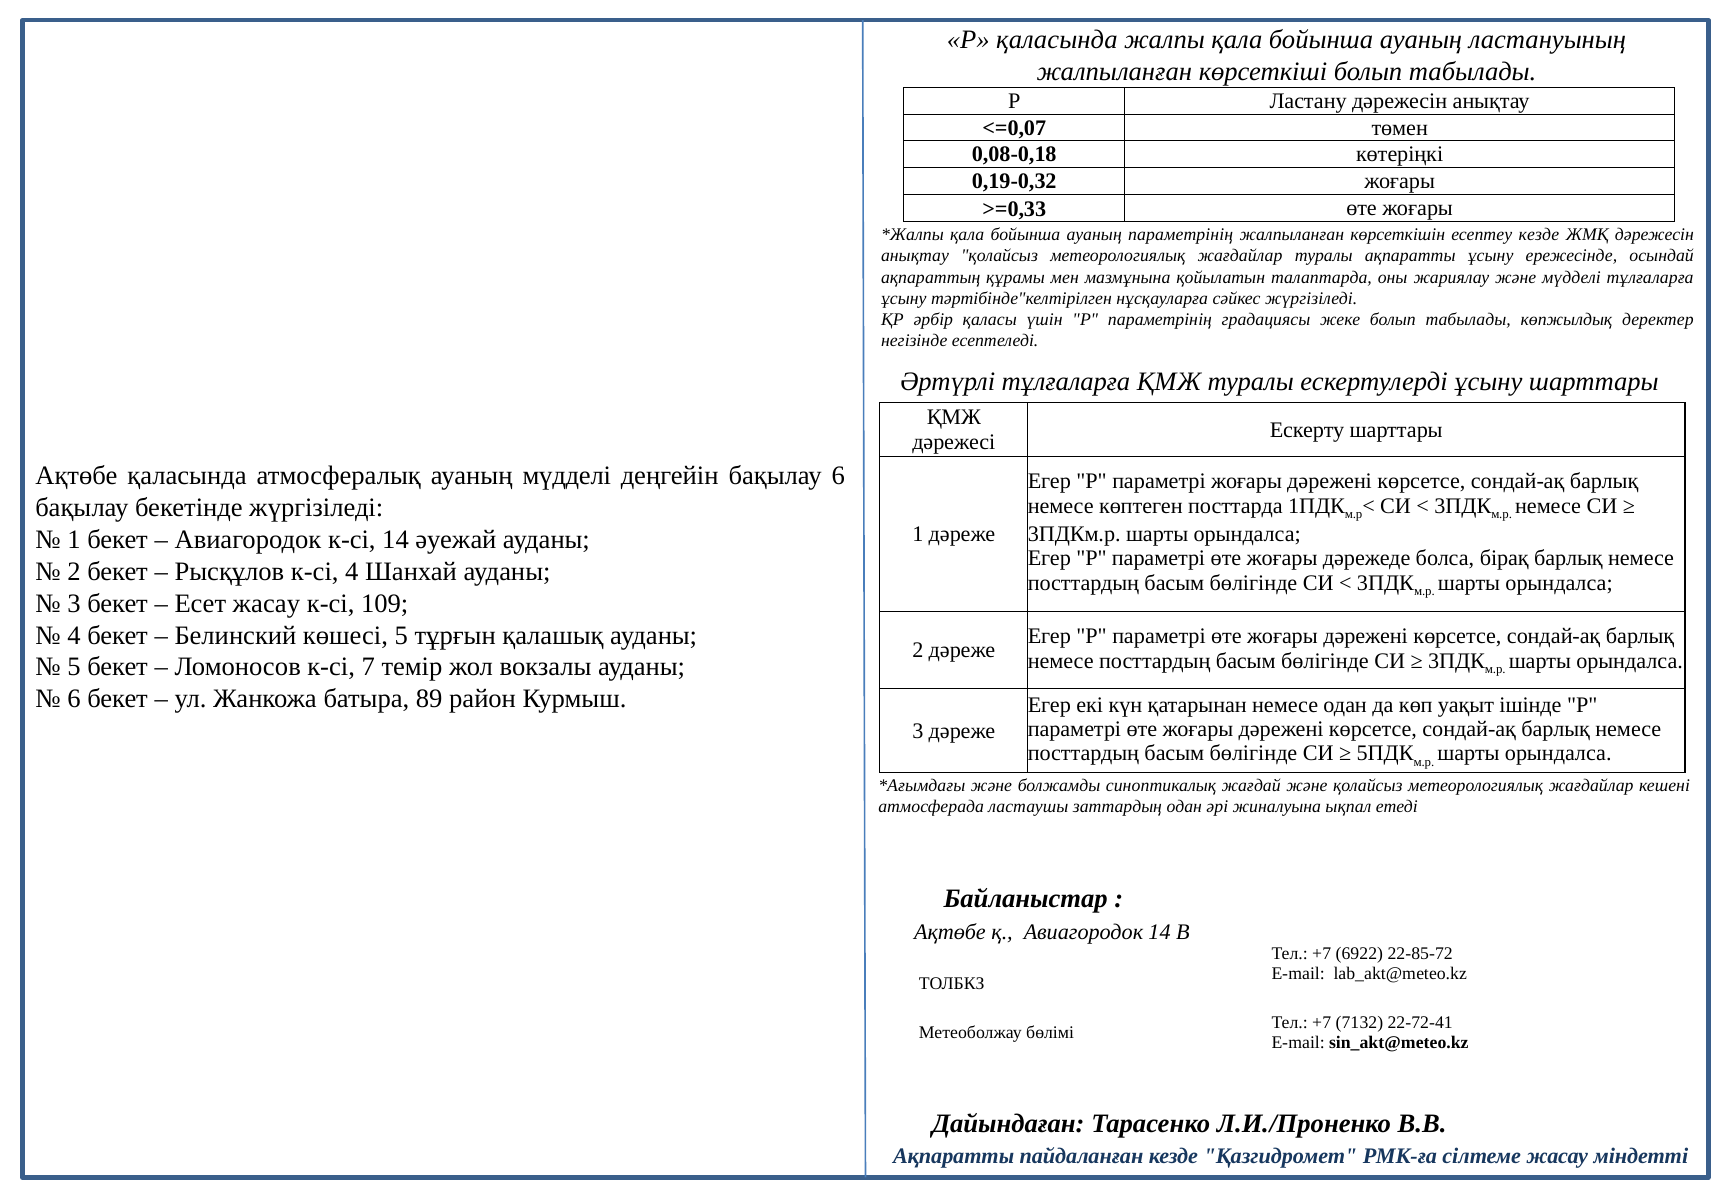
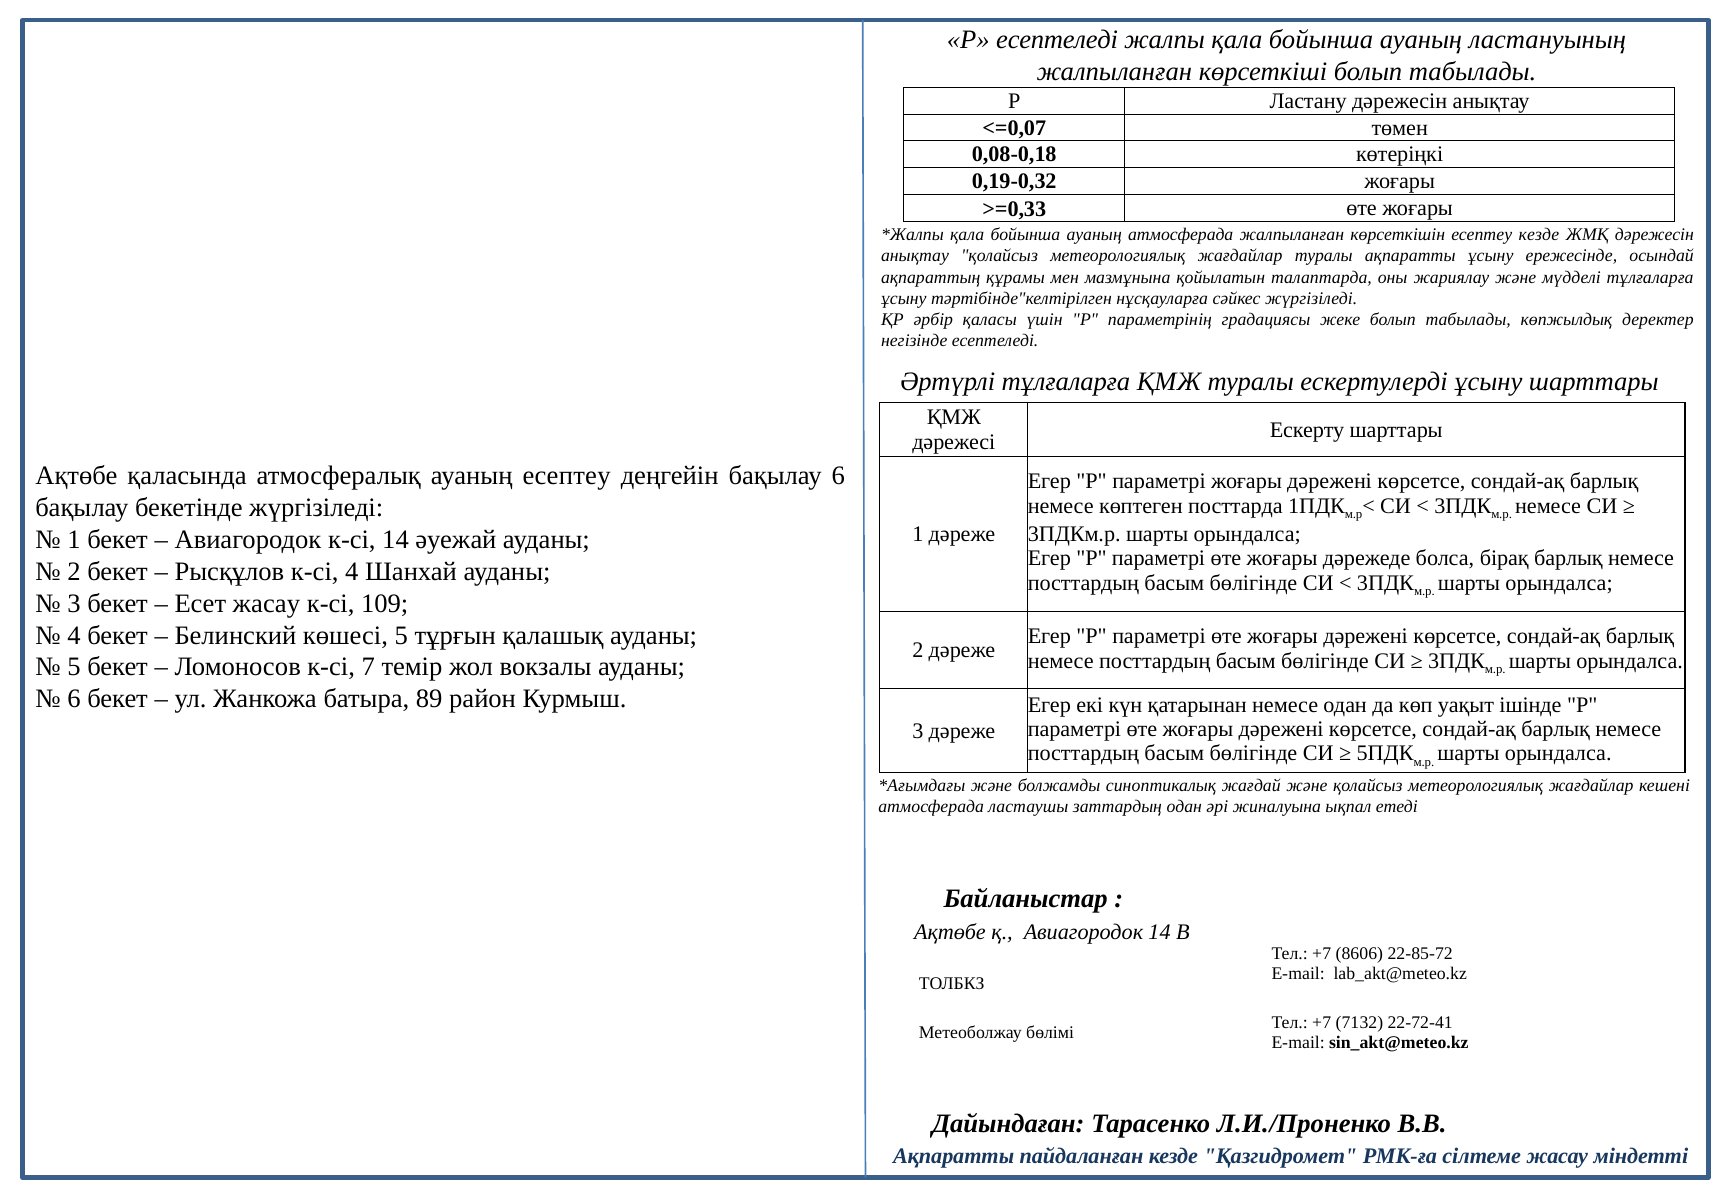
Р қаласында: қаласында -> есептеледі (1057, 39)
ауаның параметрінің: параметрінің -> атмосферада (1181, 235)
ауаның мүдделі: мүдделі -> есептеу (567, 476)
6922: 6922 -> 8606 (1359, 954)
